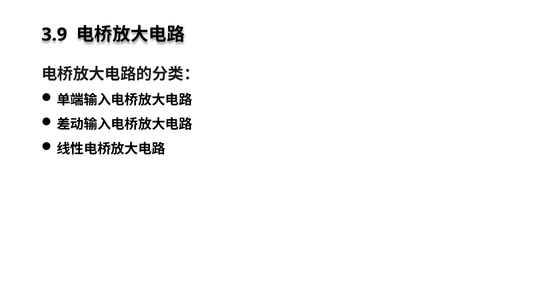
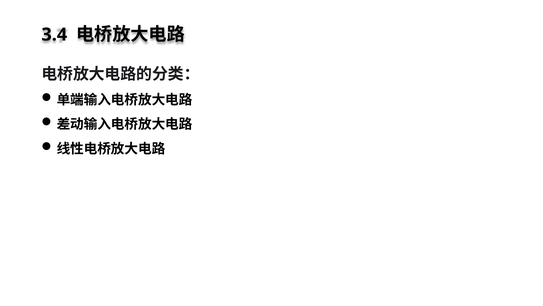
3.9: 3.9 -> 3.4 (54, 35)
